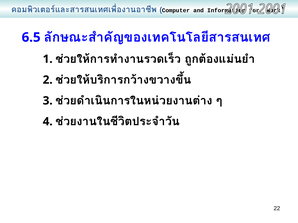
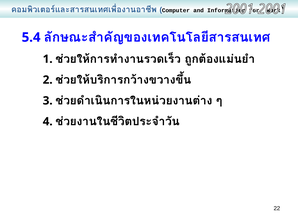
6.5: 6.5 -> 5.4 (31, 37)
